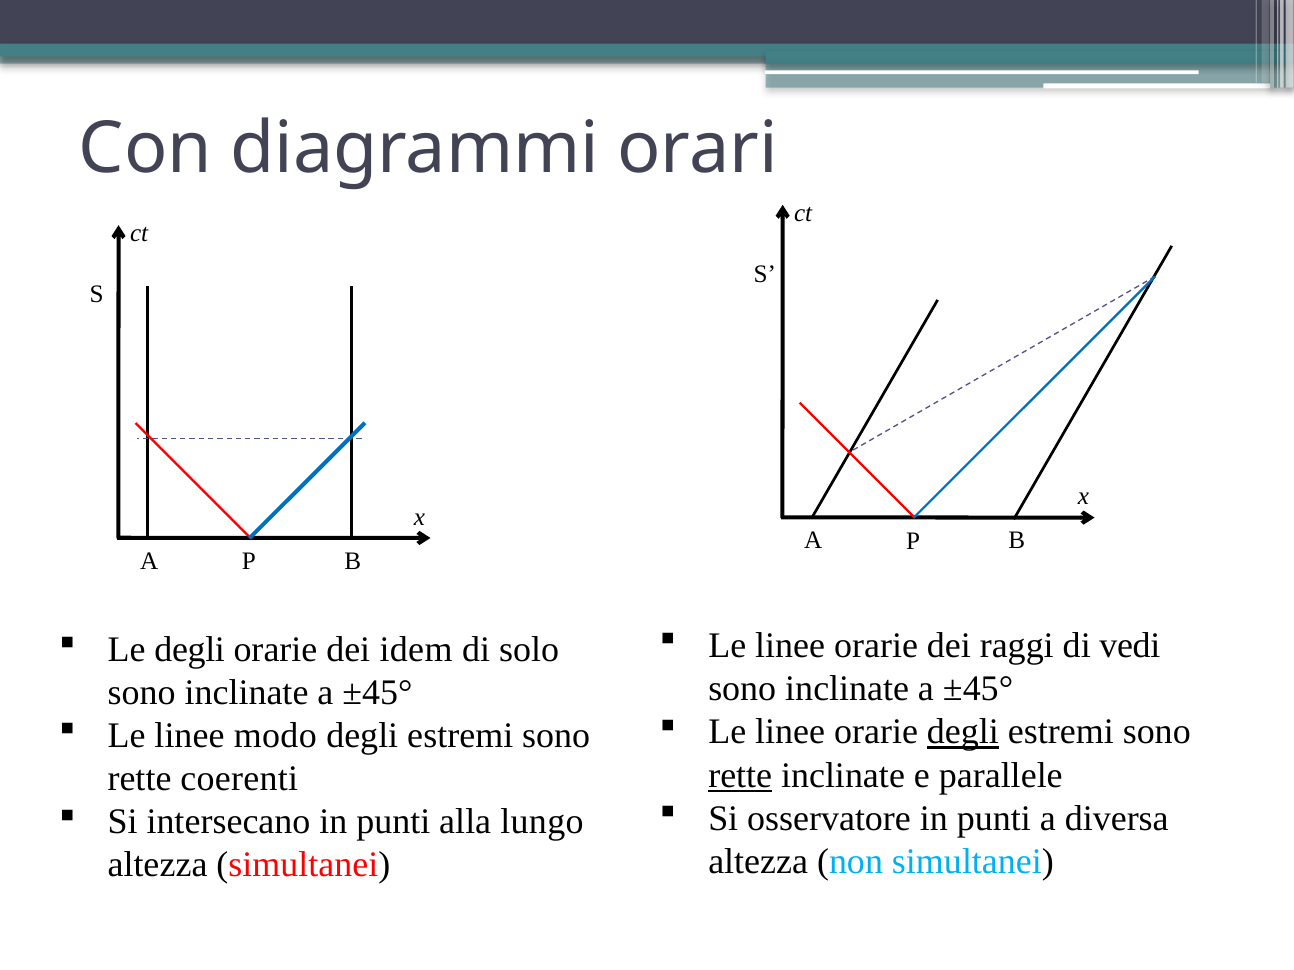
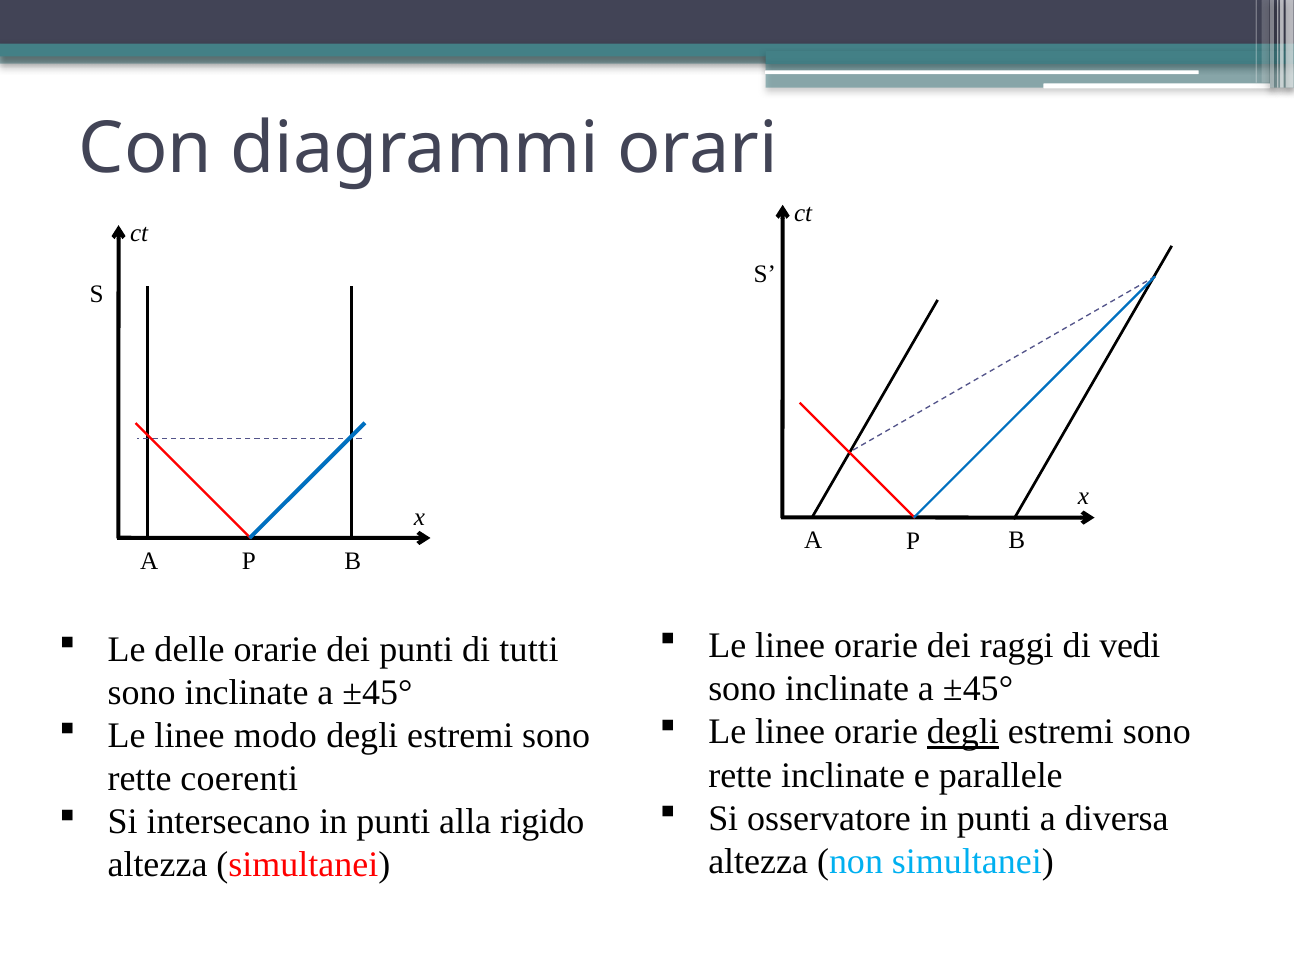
Le degli: degli -> delle (189, 650)
dei idem: idem -> punti (416, 650)
solo: solo -> tutti (529, 650)
rette underline: present -> none (740, 776)
lungo: lungo -> rigido (542, 822)
